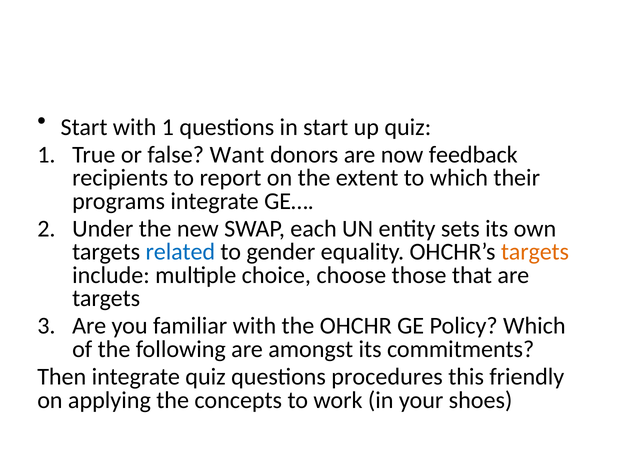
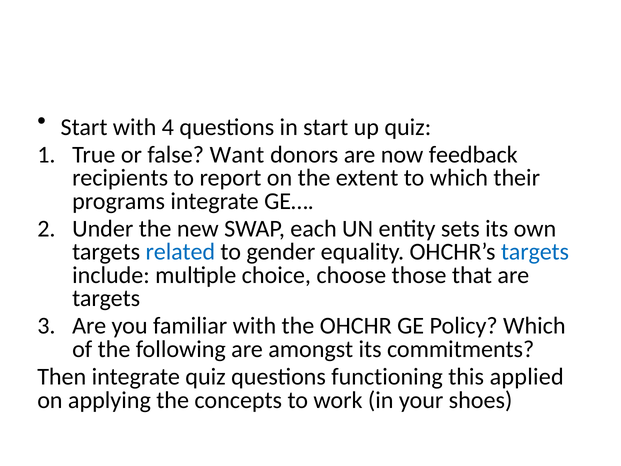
with 1: 1 -> 4 (168, 127)
targets colour: orange -> blue (535, 252)
procedures: procedures -> functioning (387, 377)
friendly: friendly -> applied (527, 377)
